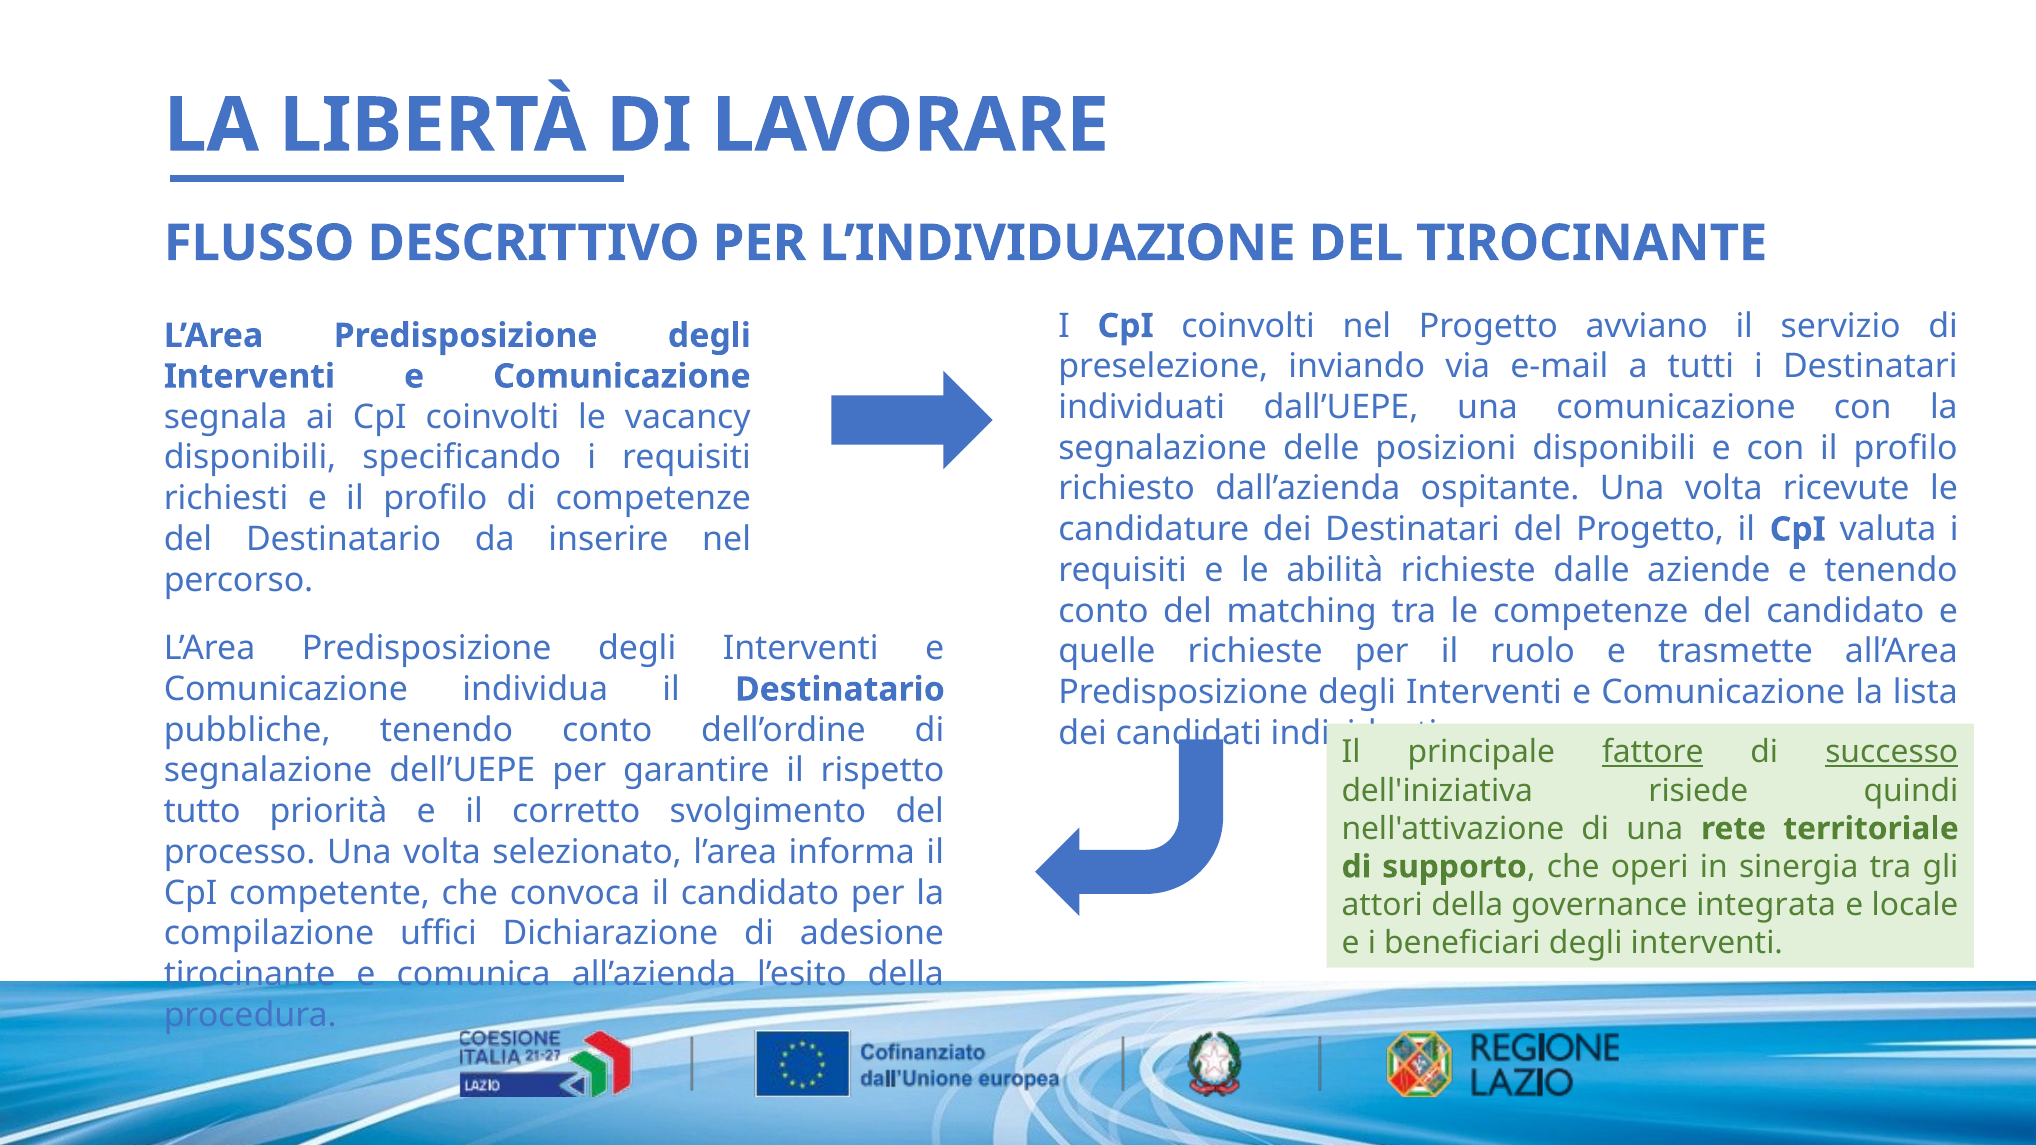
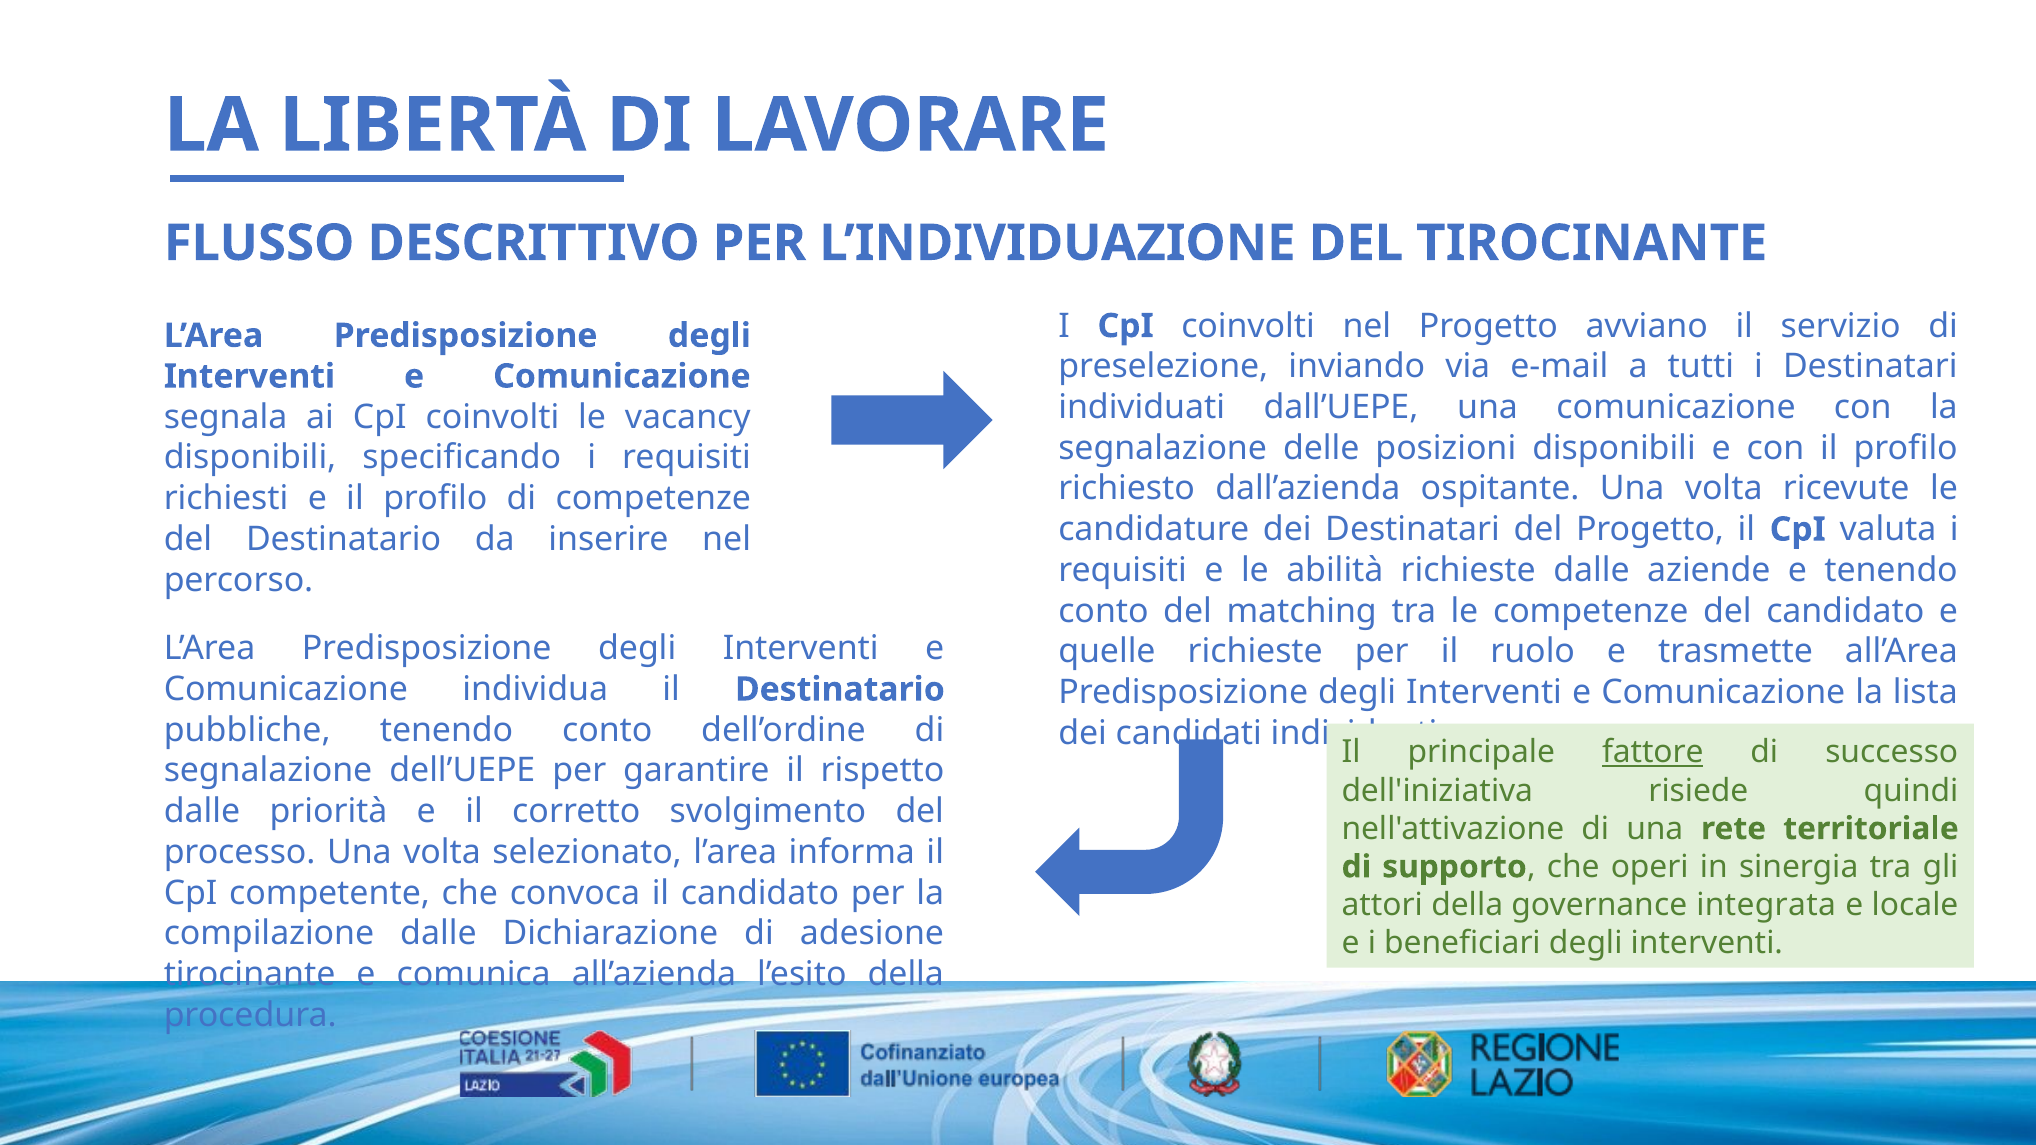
successo underline: present -> none (1892, 753)
tutto: tutto -> dalle (202, 812)
compilazione uffici: uffici -> dalle (438, 934)
